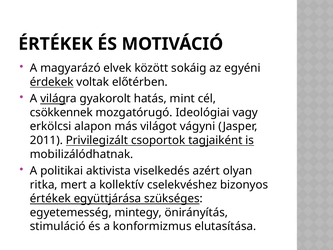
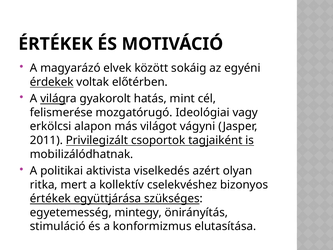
csökkennek: csökkennek -> felismerése (61, 112)
